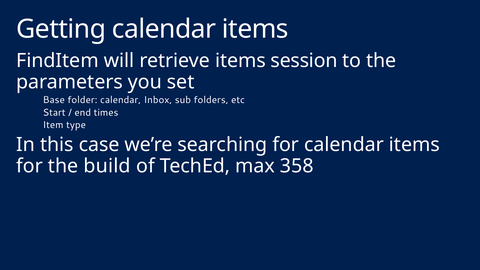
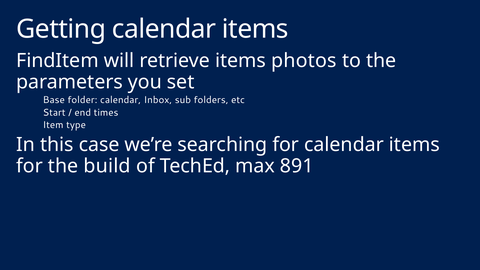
session: session -> photos (304, 61)
358: 358 -> 891 (297, 166)
